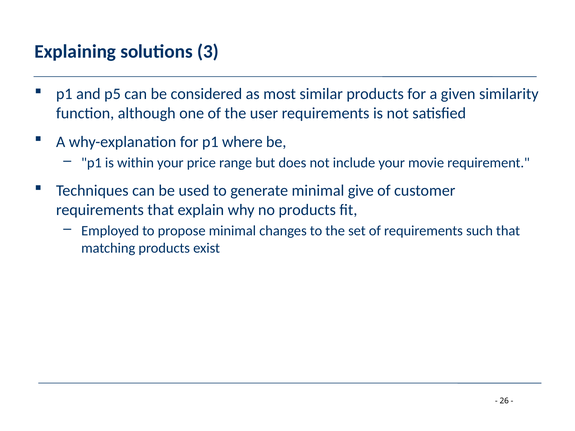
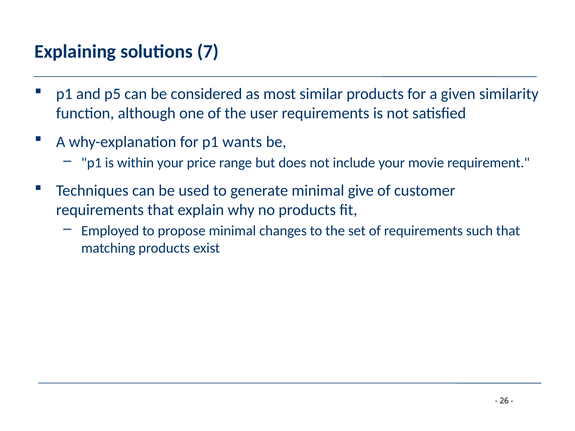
3: 3 -> 7 (208, 52)
where: where -> wants (242, 142)
